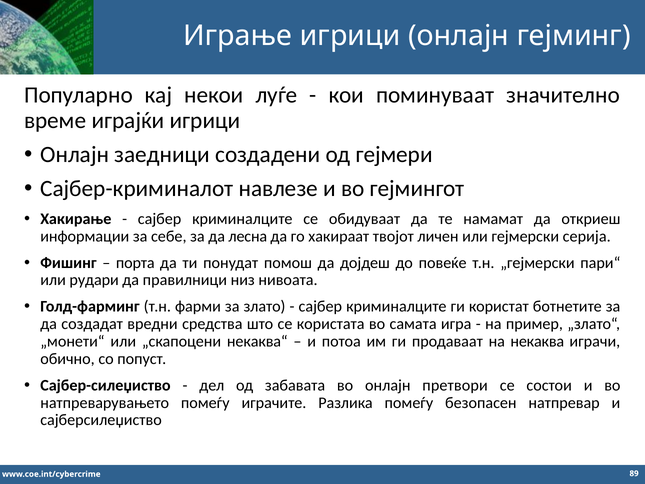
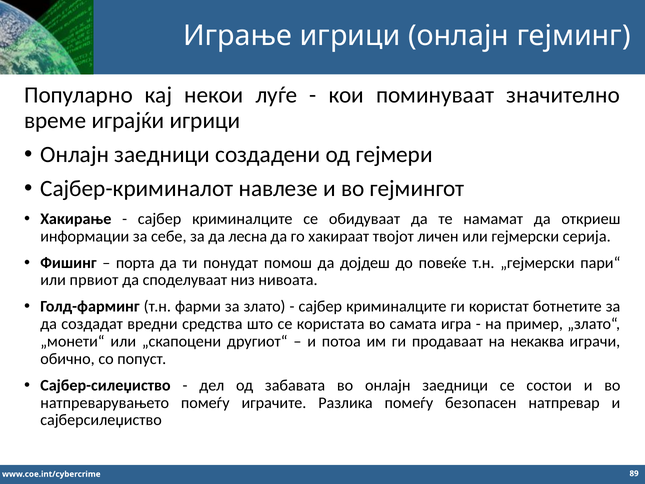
рудари: рудари -> првиот (94, 280)
правилници: правилници -> споделуваат (185, 280)
некаква“: некаква“ -> другиот“ (257, 341)
во онлајн претвори: претвори -> заедници (455, 385)
